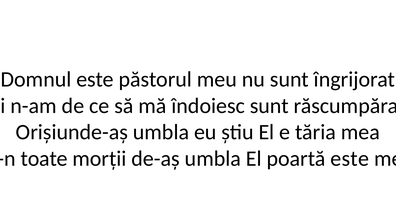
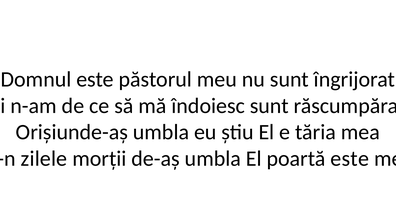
toate: toate -> zilele (44, 158)
